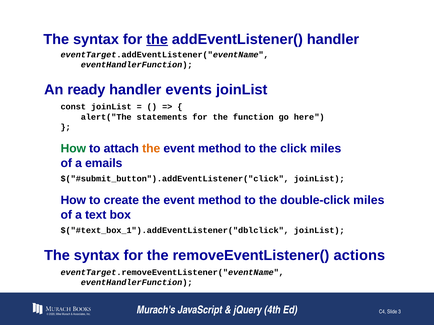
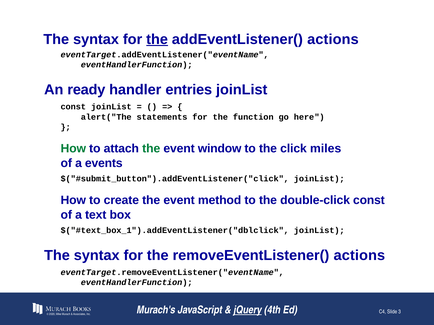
addEventListener( handler: handler -> actions (333, 39)
events: events -> entries (189, 90)
the colour: orange -> green (151, 149)
method: method -> window (220, 149)
emails: emails -> events (104, 163)
double-click miles: miles -> const (369, 201)
jQuery underline: none -> present (248, 310)
